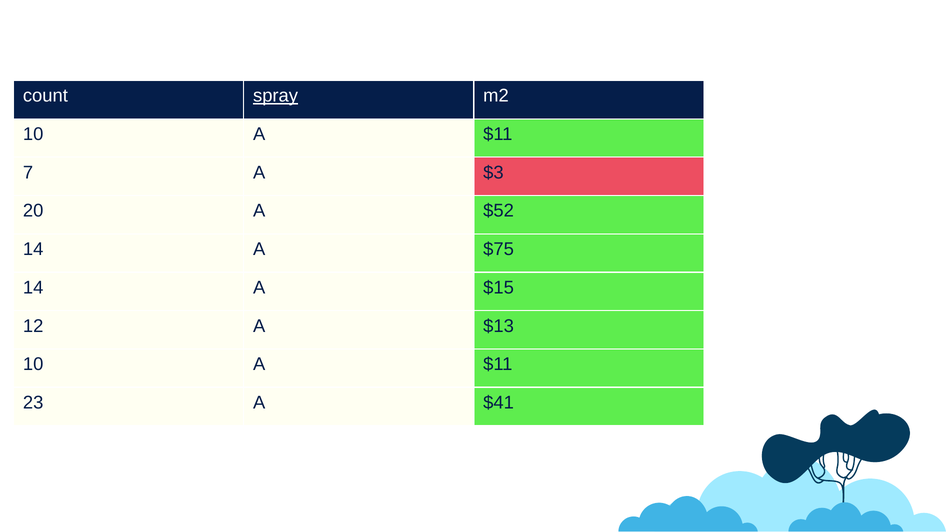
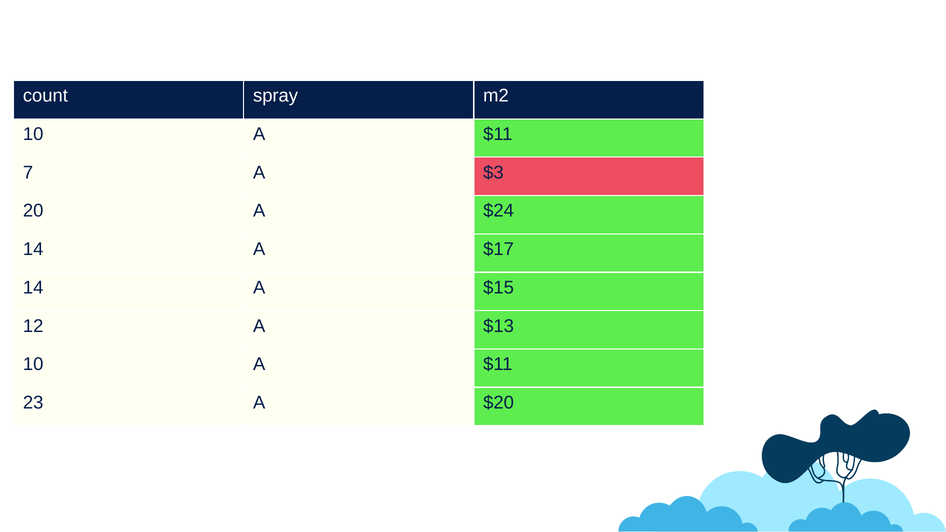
spray underline: present -> none (276, 96)
$52: $52 -> $24 (499, 211)
$75: $75 -> $17 (499, 249)
$41: $41 -> $20 (499, 403)
